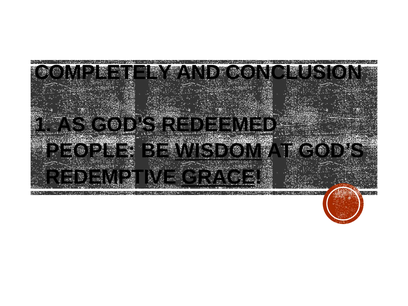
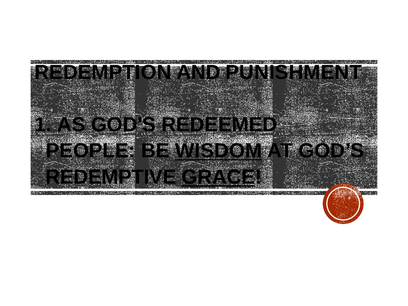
COMPLETELY: COMPLETELY -> REDEMPTION (103, 72)
CONCLUSION: CONCLUSION -> PUNISHMENT (294, 72)
